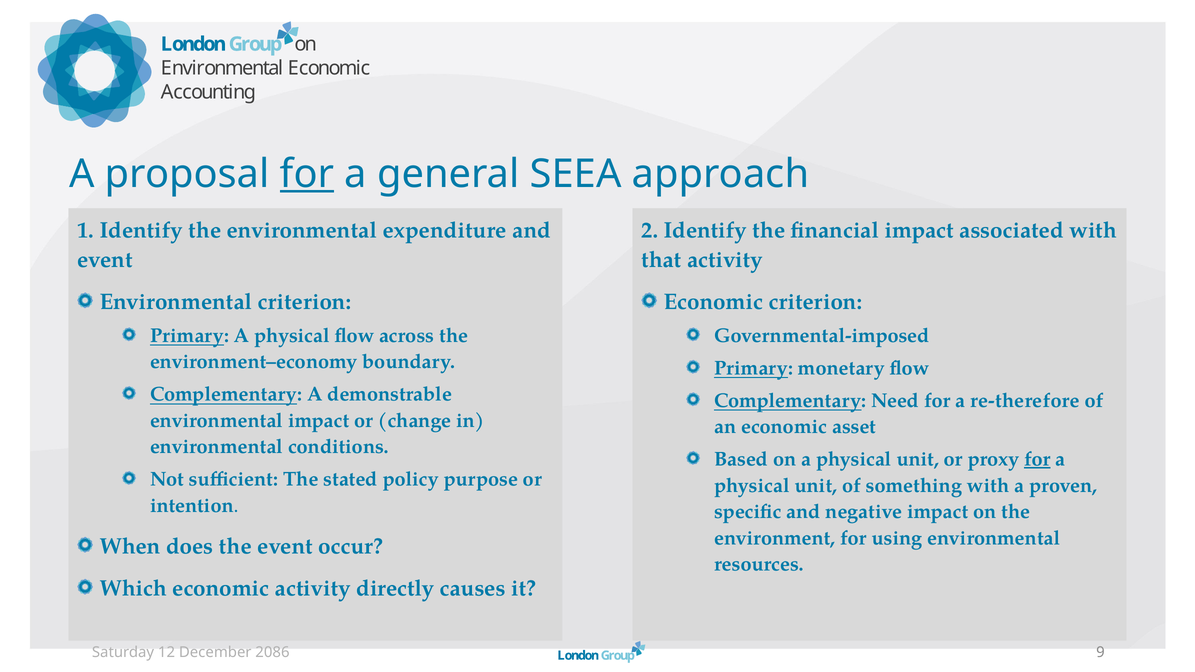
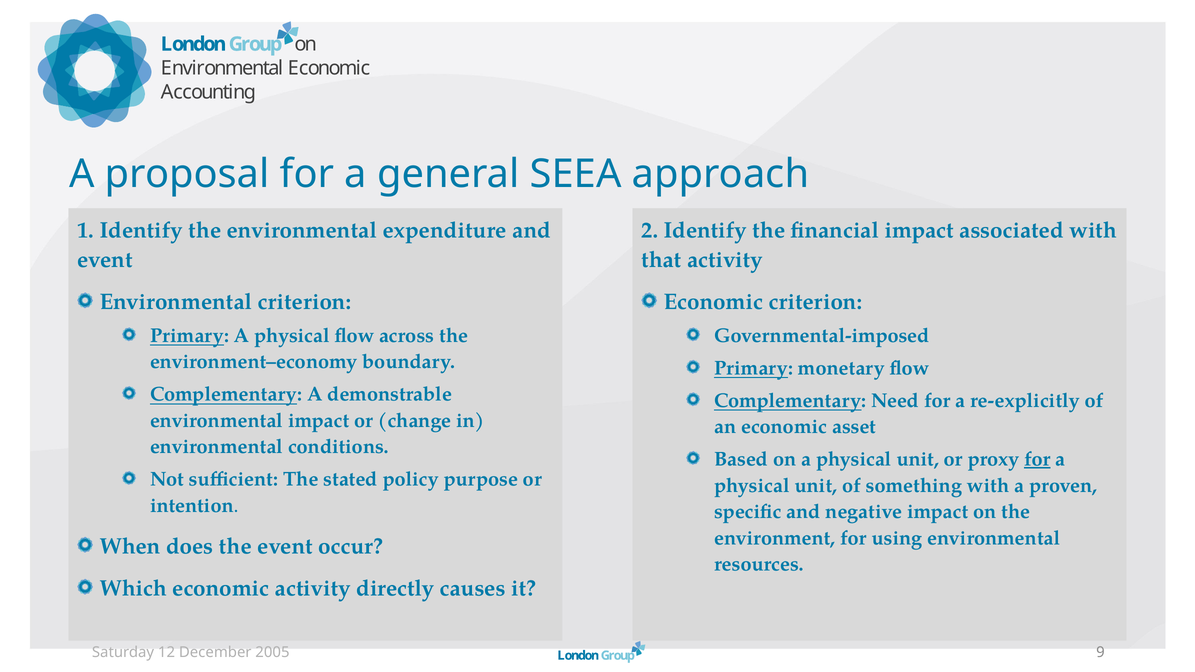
for underline: present -> none (307, 174)
re-therefore: re-therefore -> re-explicitly (1025, 401)
2086: 2086 -> 2005 (272, 653)
